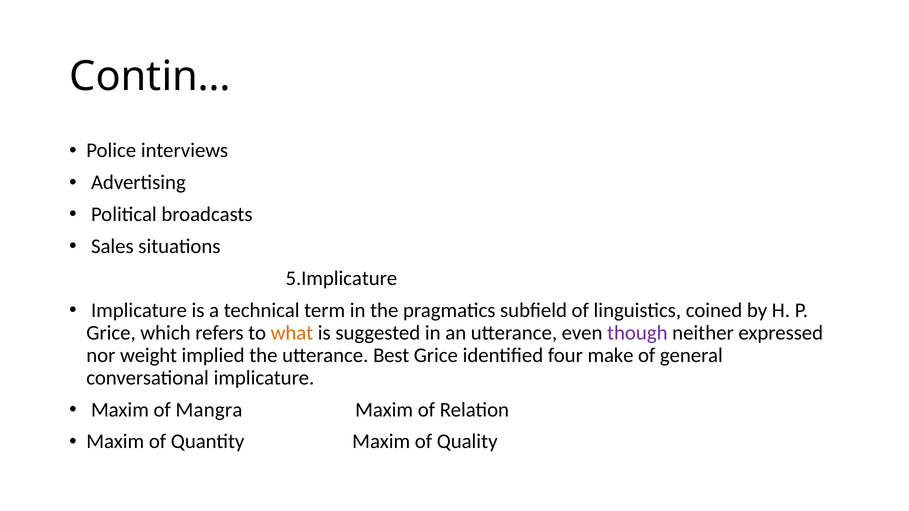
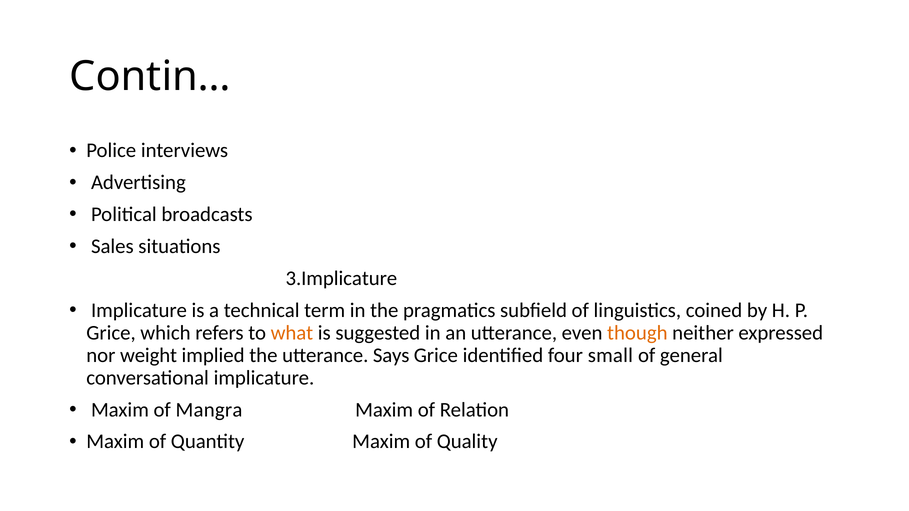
5.Implicature: 5.Implicature -> 3.Implicature (341, 278)
though colour: purple -> orange (637, 333)
Best: Best -> Says (391, 355)
make: make -> small (610, 355)
